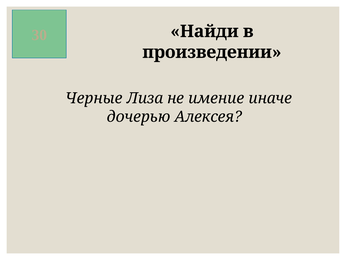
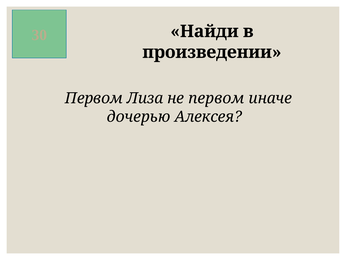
Черные: Черные -> Первом (94, 98)
не имение: имение -> первом (216, 98)
